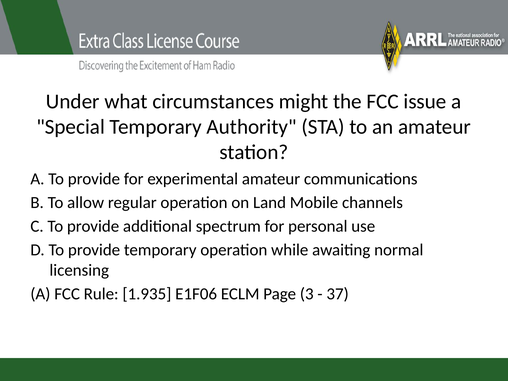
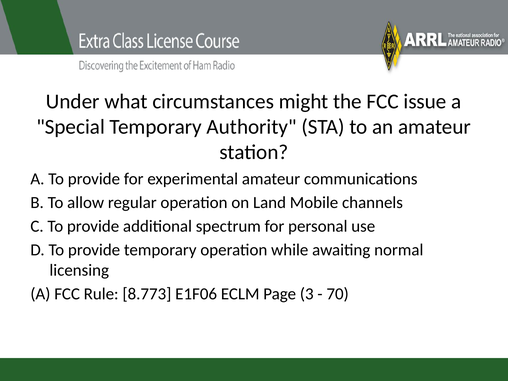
1.935: 1.935 -> 8.773 (147, 294)
37: 37 -> 70 (338, 294)
